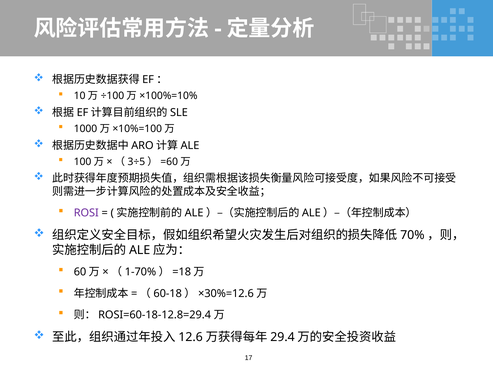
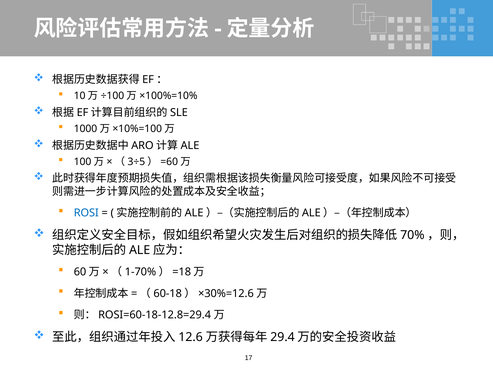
ROSI colour: purple -> blue (86, 213)
